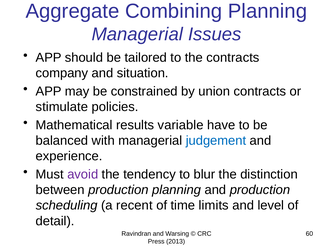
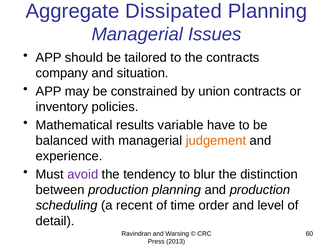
Combining: Combining -> Dissipated (174, 11)
stimulate: stimulate -> inventory (62, 107)
judgement colour: blue -> orange (216, 140)
limits: limits -> order (214, 205)
